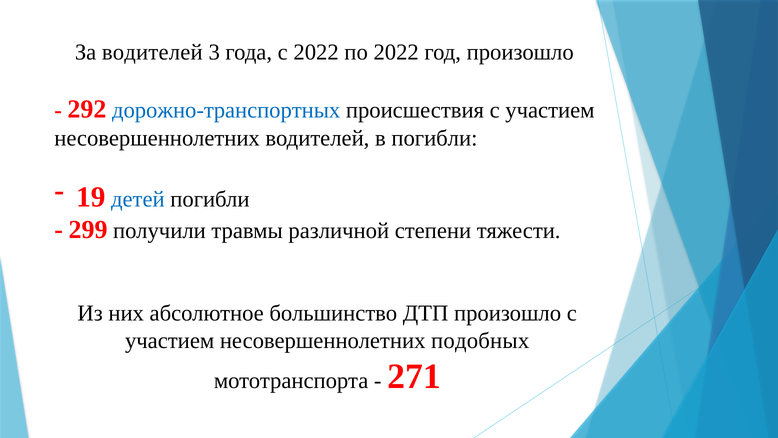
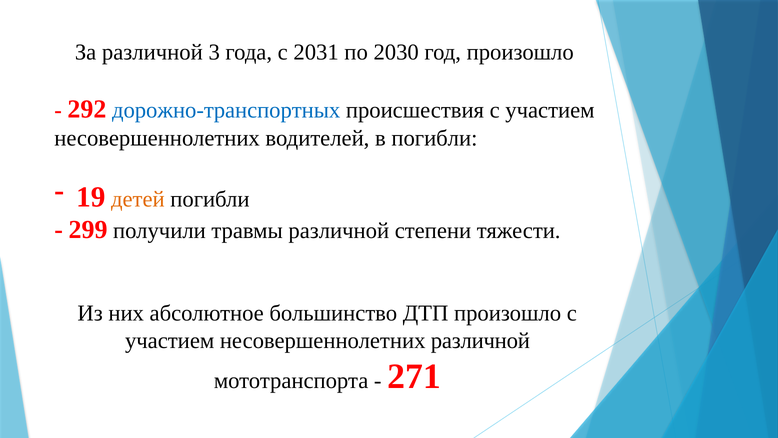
За водителей: водителей -> различной (152, 52)
с 2022: 2022 -> 2031 (316, 52)
по 2022: 2022 -> 2030 (396, 52)
детей colour: blue -> orange (138, 199)
несовершеннолетних подобных: подобных -> различной (480, 340)
